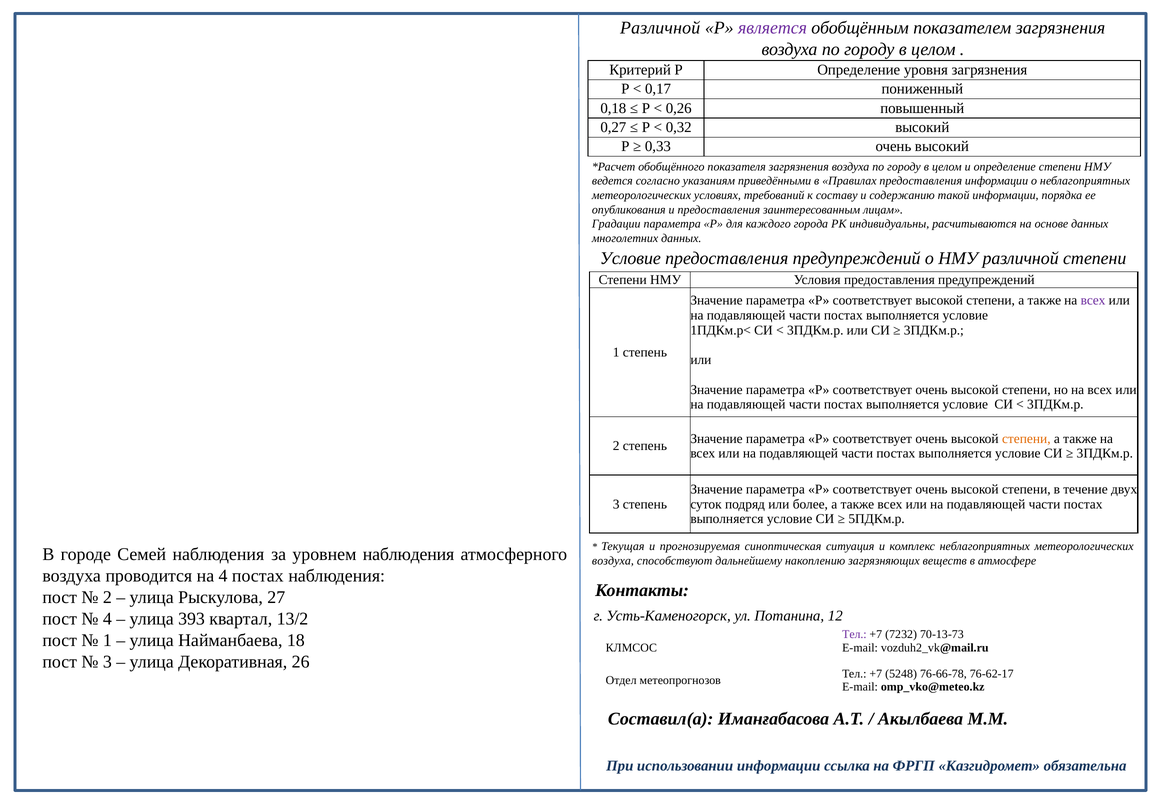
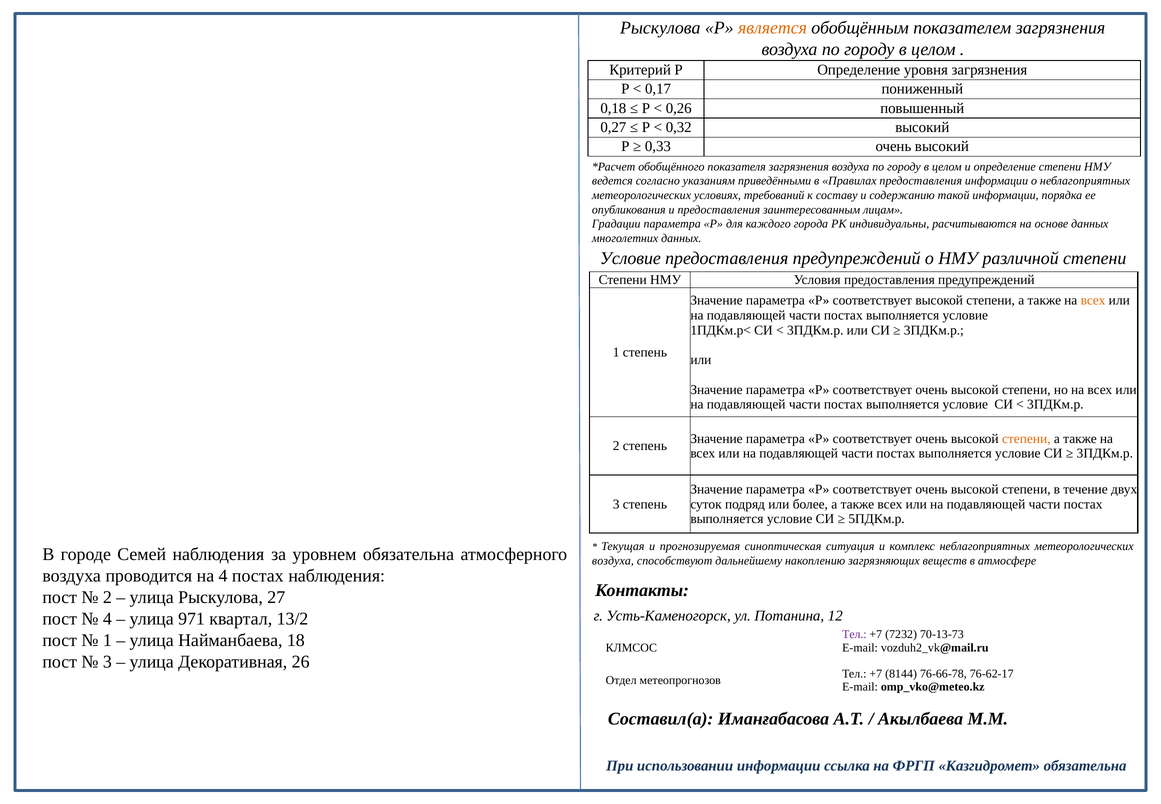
Различной: Различной -> Рыскулова (660, 28)
является colour: purple -> orange (772, 28)
всех colour: purple -> orange (1093, 300)
уровнем наблюдения: наблюдения -> обязательна (408, 554)
393: 393 -> 971 (192, 619)
5248: 5248 -> 8144 (901, 674)
